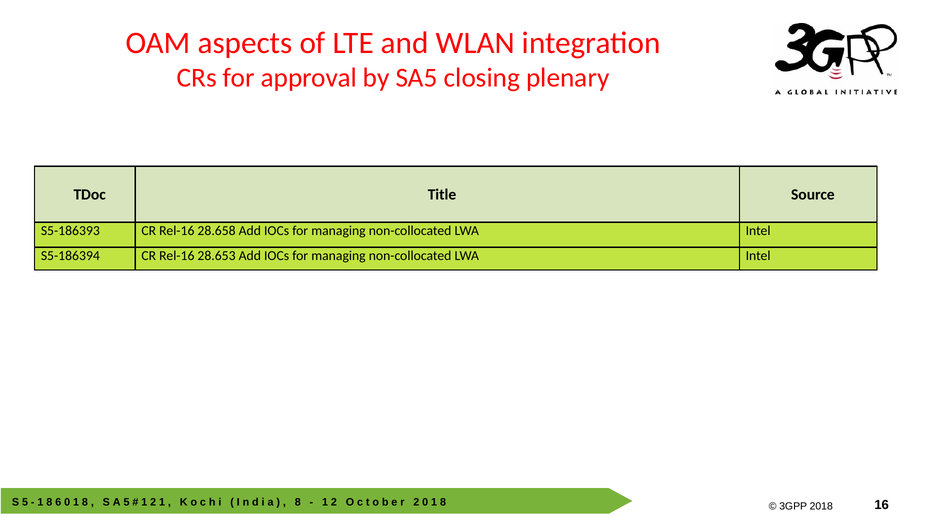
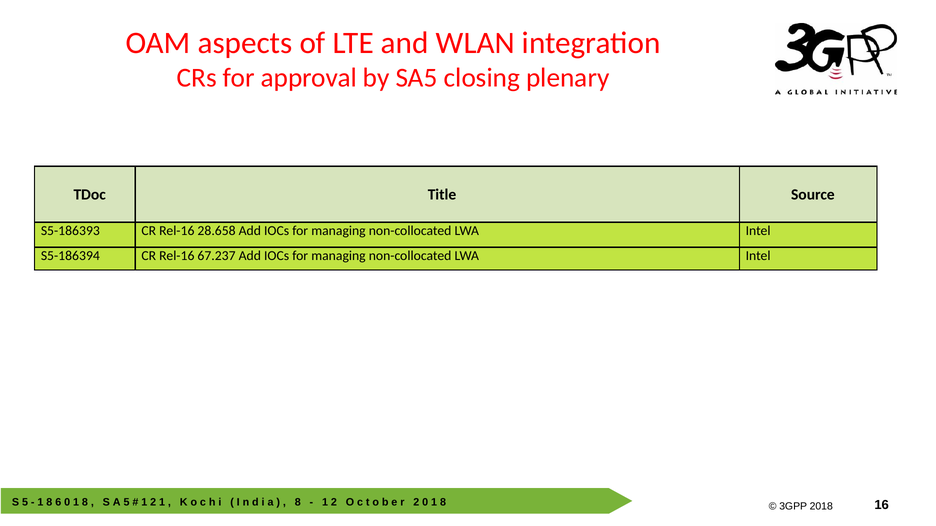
28.653: 28.653 -> 67.237 (217, 256)
